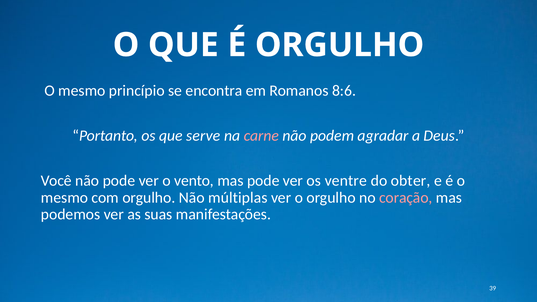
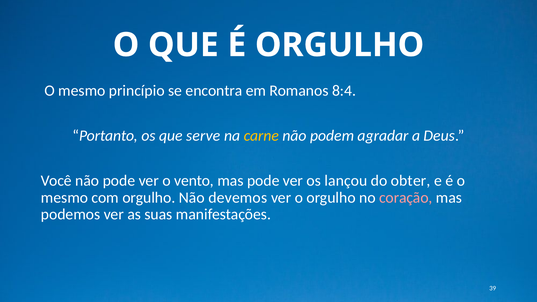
8:6: 8:6 -> 8:4 (344, 91)
carne colour: pink -> yellow (261, 136)
ventre: ventre -> lançou (346, 181)
múltiplas: múltiplas -> devemos (238, 198)
